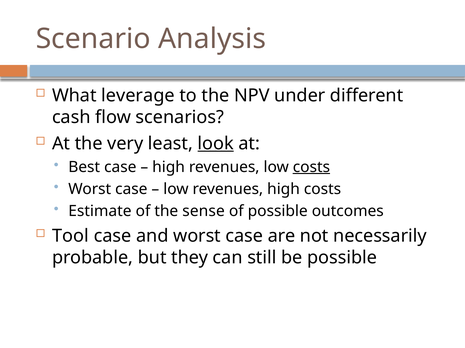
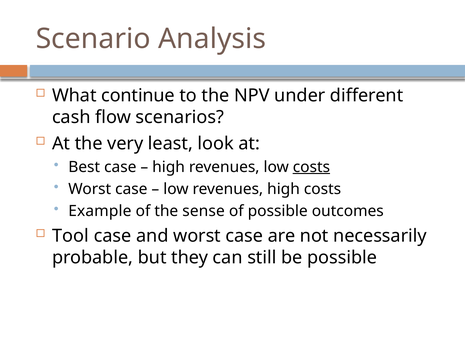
leverage: leverage -> continue (138, 96)
look underline: present -> none (216, 144)
Estimate: Estimate -> Example (100, 212)
